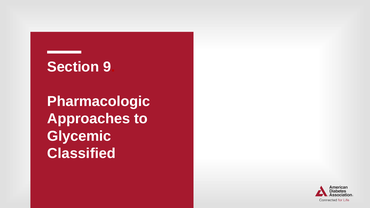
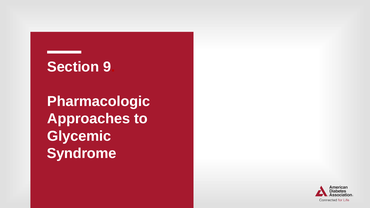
Classified: Classified -> Syndrome (82, 153)
